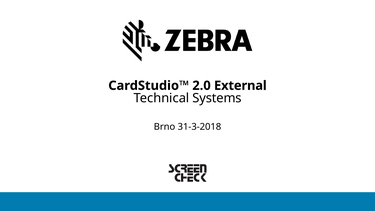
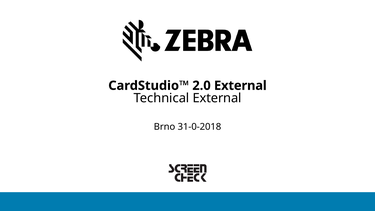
Technical Systems: Systems -> External (217, 98)
31-3-2018: 31-3-2018 -> 31-0-2018 (199, 127)
